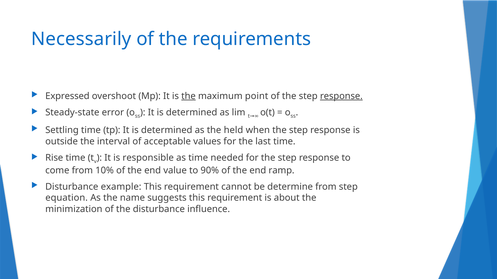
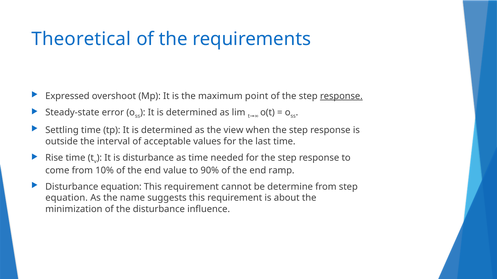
Necessarily: Necessarily -> Theoretical (81, 39)
the underline: present -> none (189, 96)
held: held -> view (234, 130)
is responsible: responsible -> disturbance (148, 158)
Disturbance example: example -> equation (121, 187)
